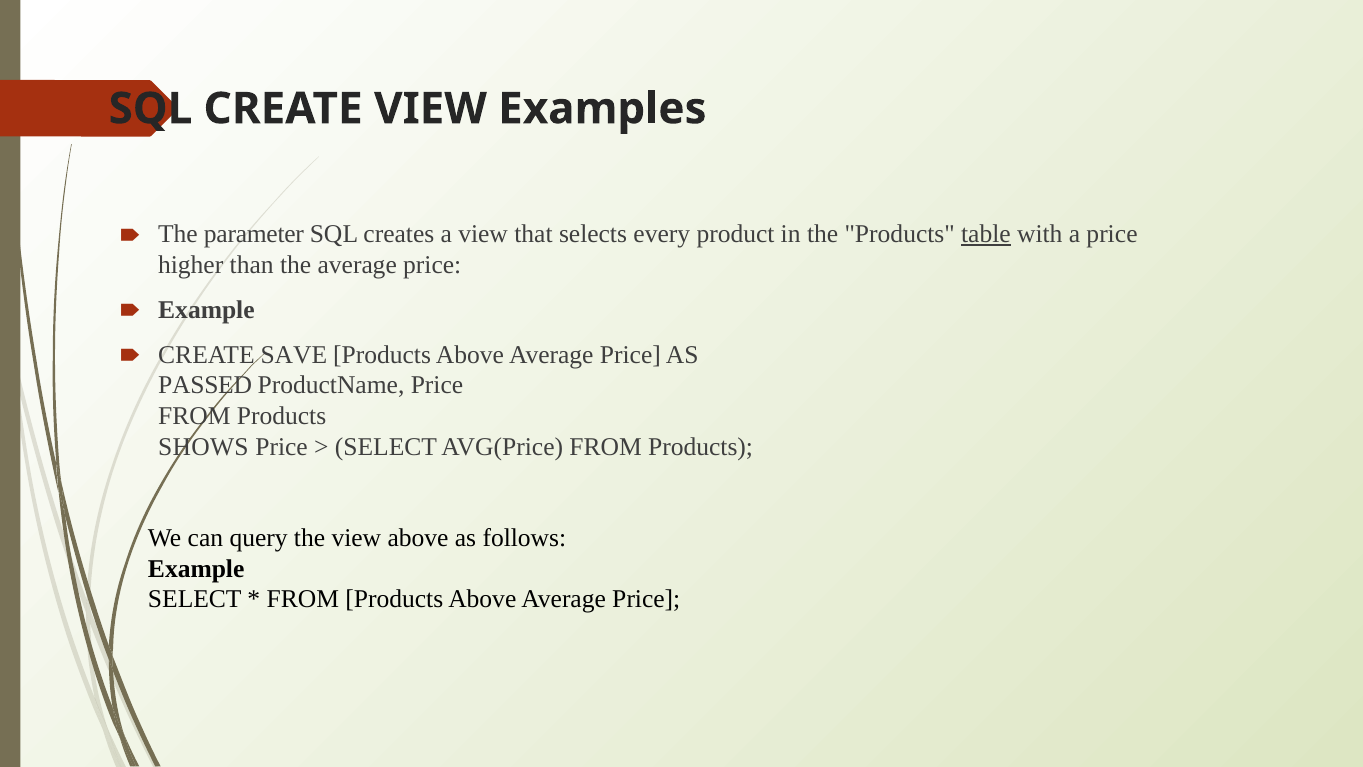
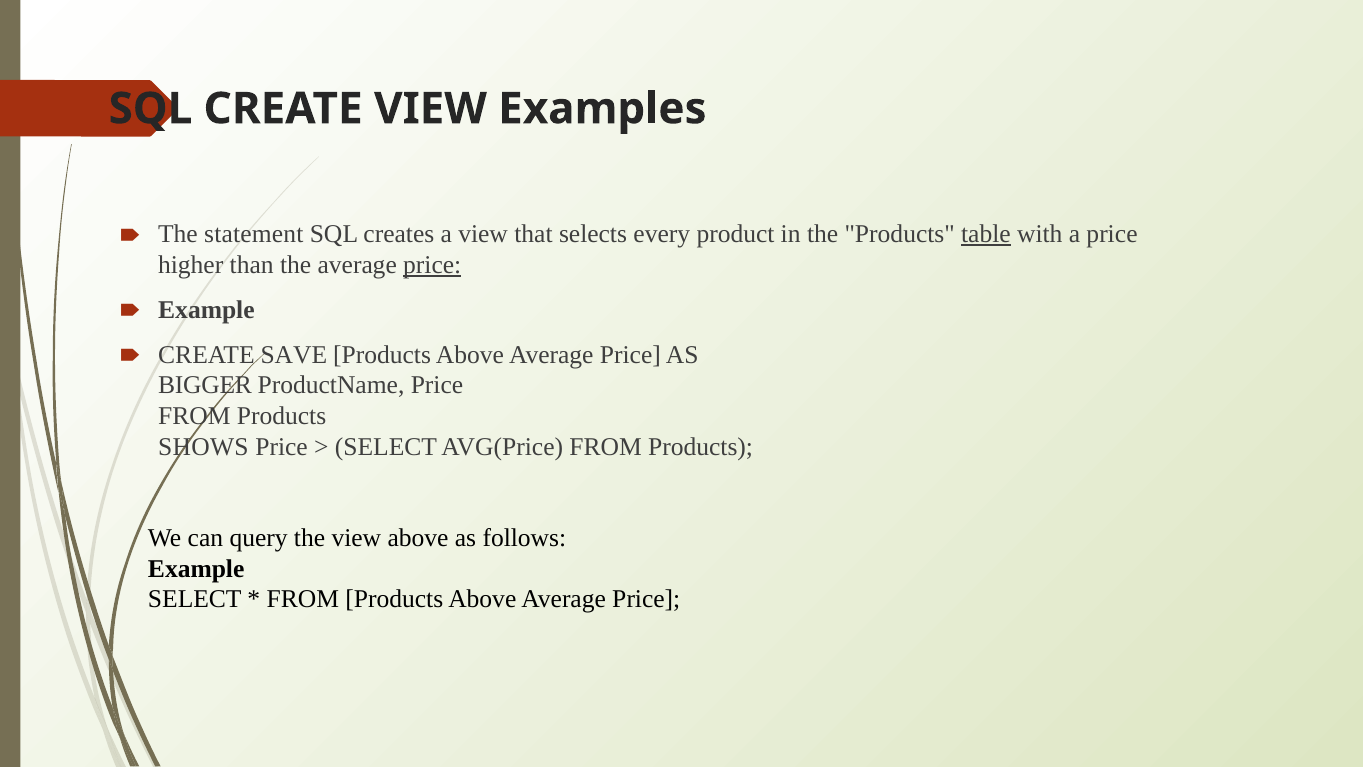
parameter: parameter -> statement (254, 234)
price underline: none -> present (432, 265)
PASSED: PASSED -> BIGGER (205, 385)
